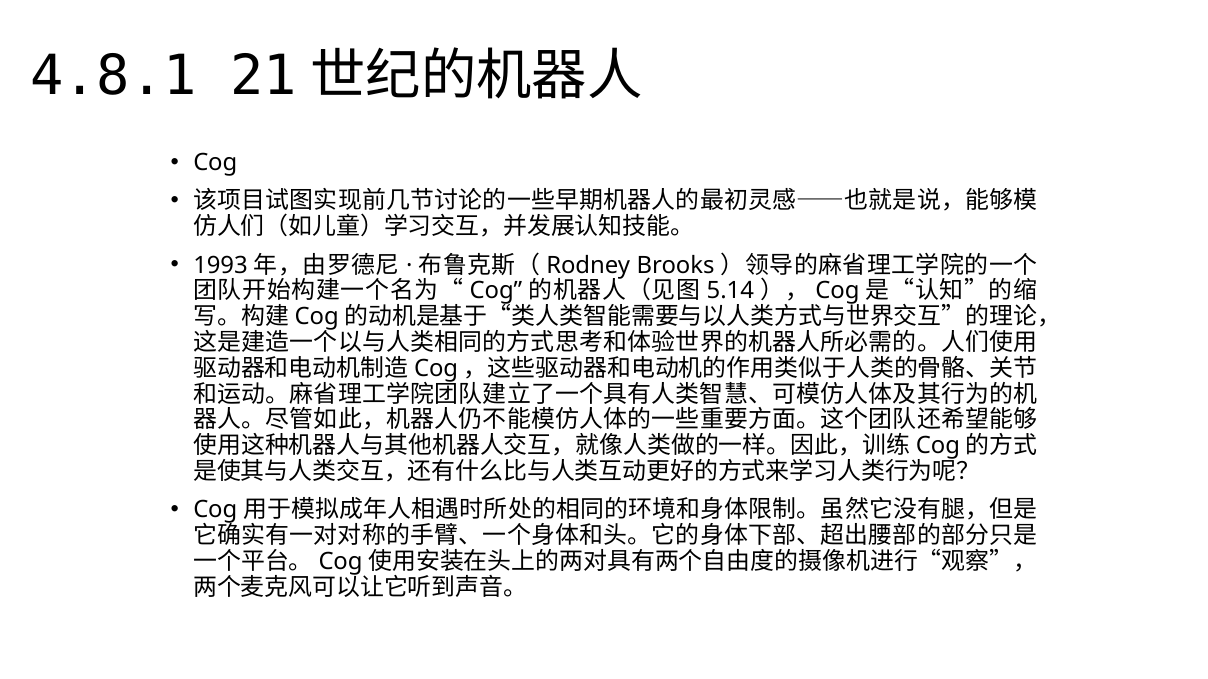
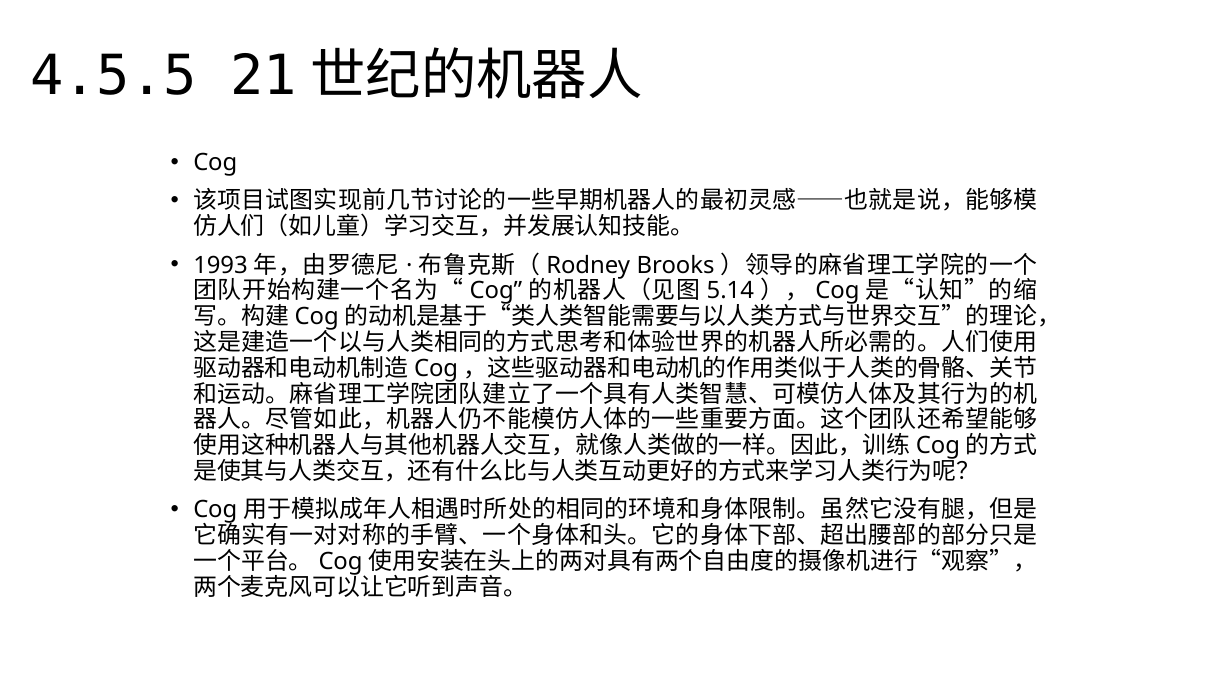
4.8.1: 4.8.1 -> 4.5.5 (113, 76)
